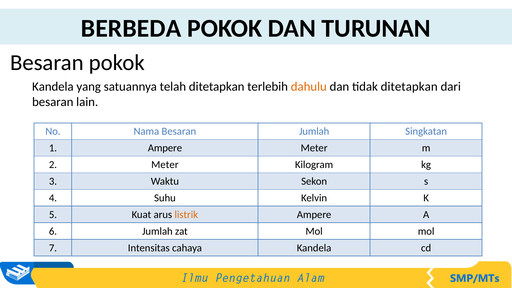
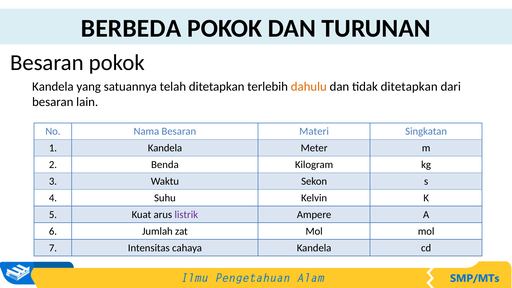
Besaran Jumlah: Jumlah -> Materi (314, 131)
1 Ampere: Ampere -> Kandela (165, 148)
2 Meter: Meter -> Benda (165, 165)
listrik colour: orange -> purple (186, 215)
